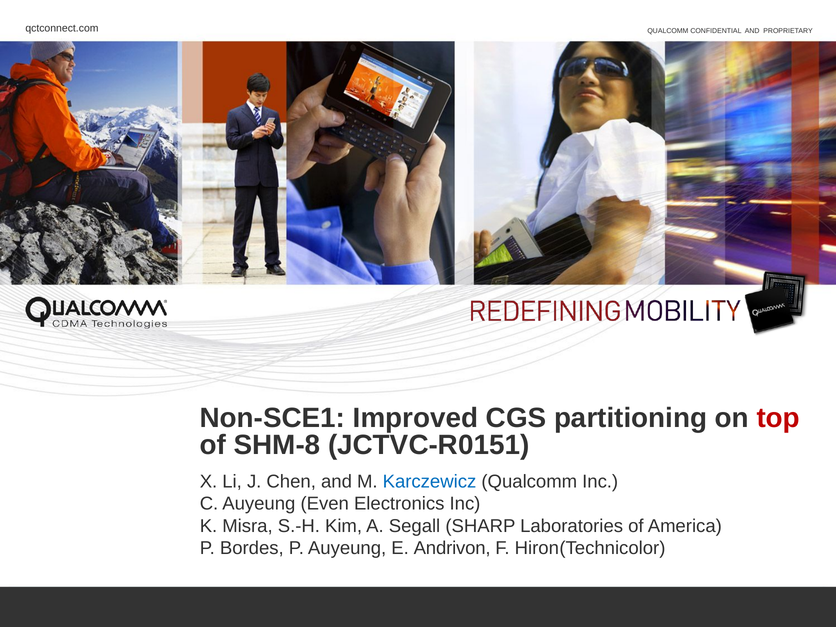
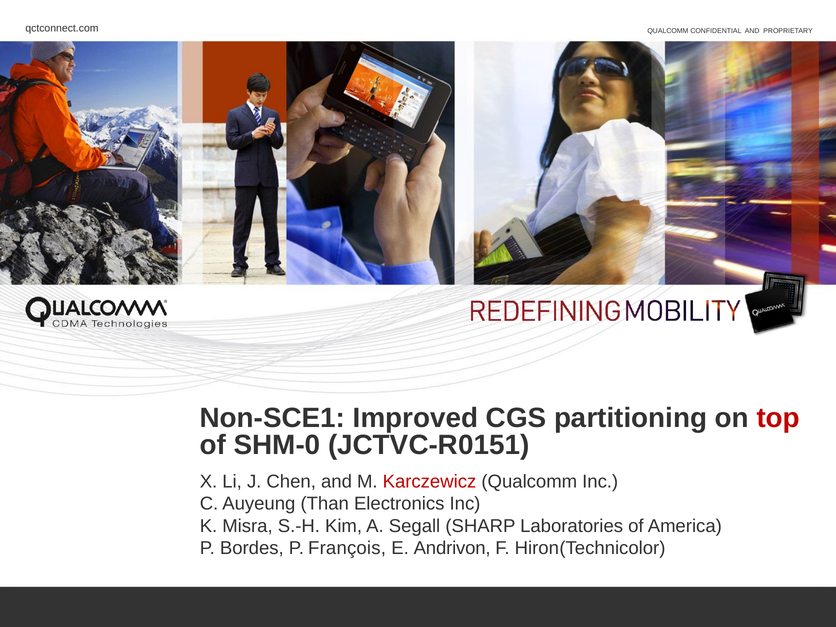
SHM-8: SHM-8 -> SHM-0 (277, 445)
Karczewicz colour: blue -> red (429, 482)
Even: Even -> Than (325, 504)
P Auyeung: Auyeung -> François (347, 548)
